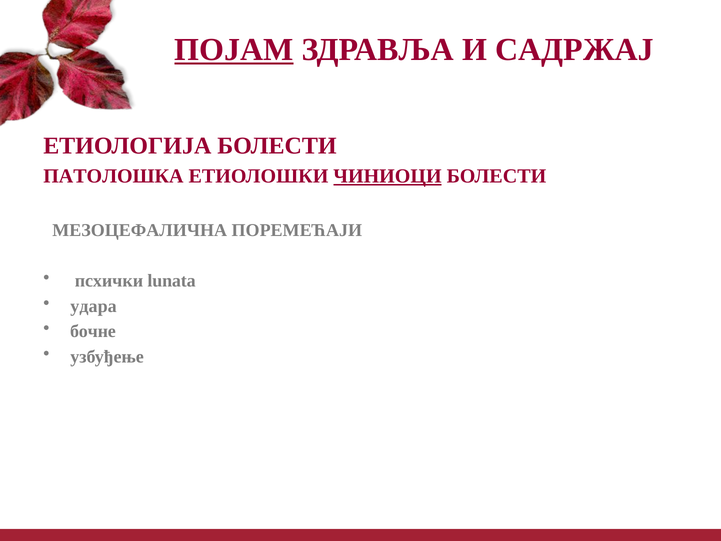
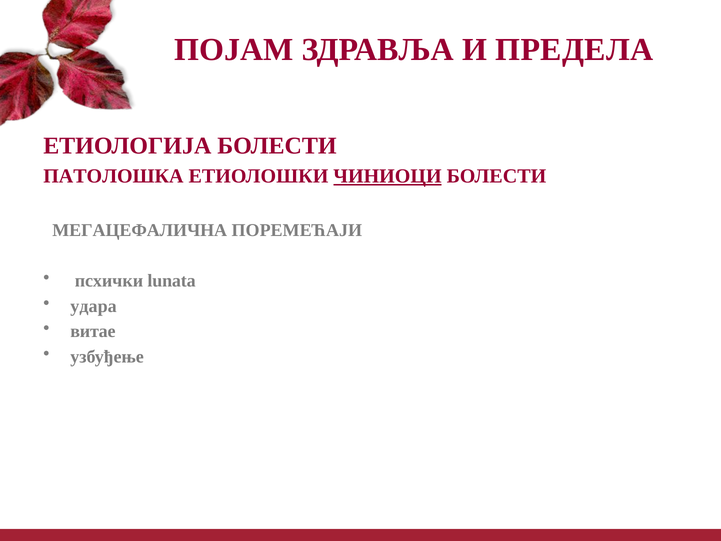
ПОЈАМ underline: present -> none (234, 50)
САДРЖАЈ: САДРЖАЈ -> ПРЕДЕЛА (574, 50)
МЕЗОЦЕФАЛИЧНА: МЕЗОЦЕФАЛИЧНА -> МЕГАЦЕФАЛИЧНА (140, 230)
бочне: бочне -> витае (93, 331)
